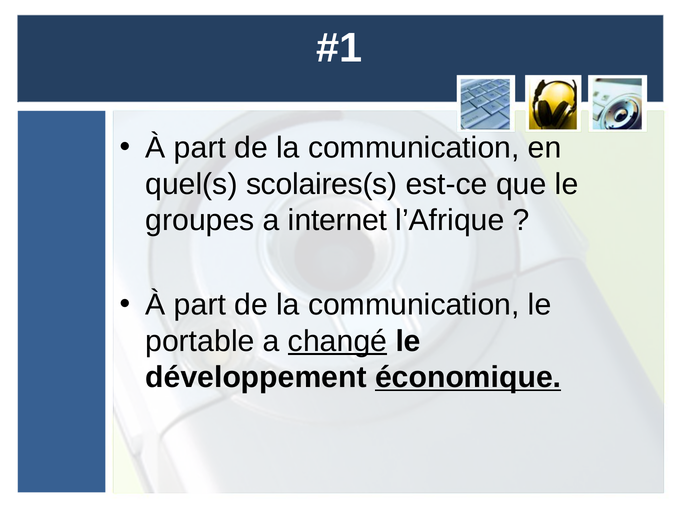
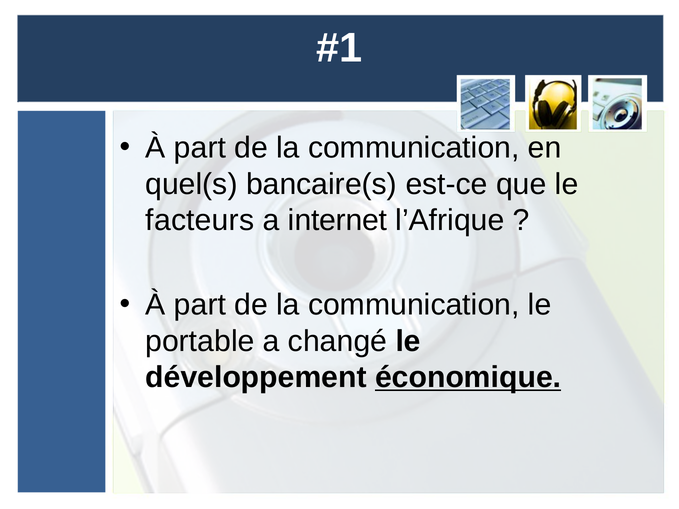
scolaires(s: scolaires(s -> bancaire(s (322, 184)
groupes: groupes -> facteurs (200, 221)
changé underline: present -> none (338, 341)
